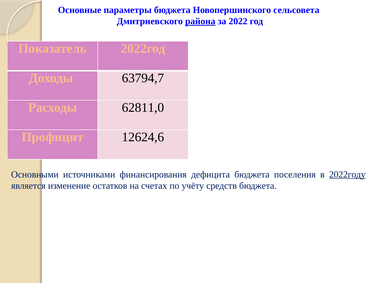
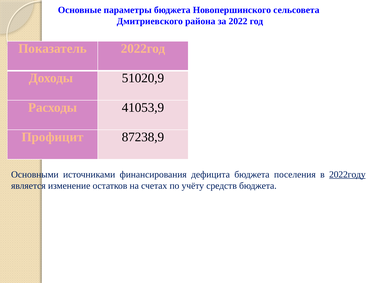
района underline: present -> none (200, 21)
63794,7: 63794,7 -> 51020,9 (143, 78)
62811,0: 62811,0 -> 41053,9 (143, 107)
12624,6: 12624,6 -> 87238,9 (143, 137)
